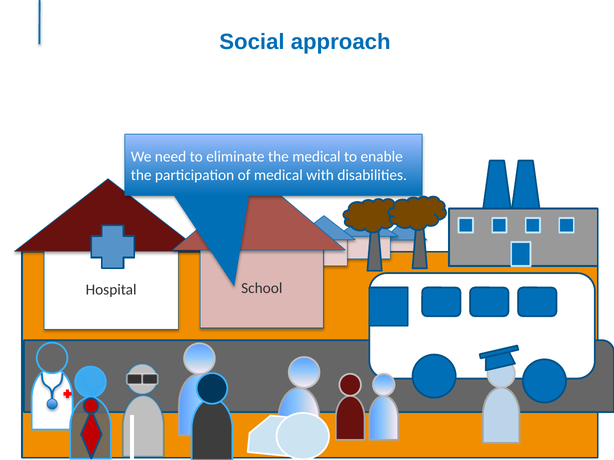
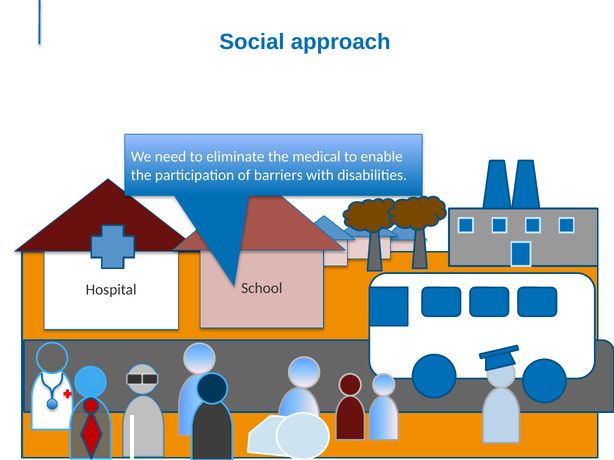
of medical: medical -> barriers (278, 175)
